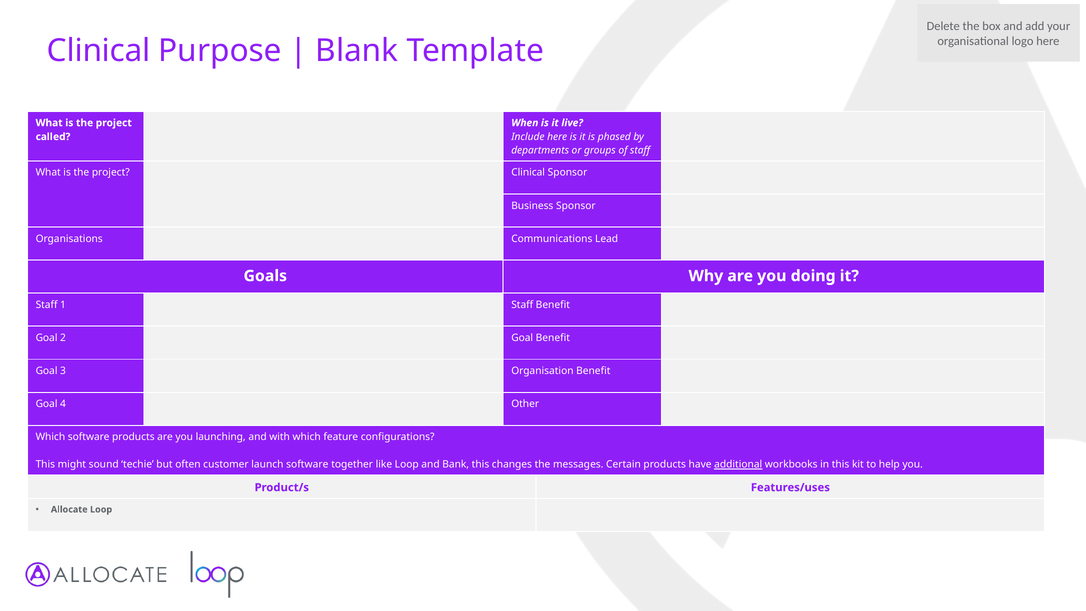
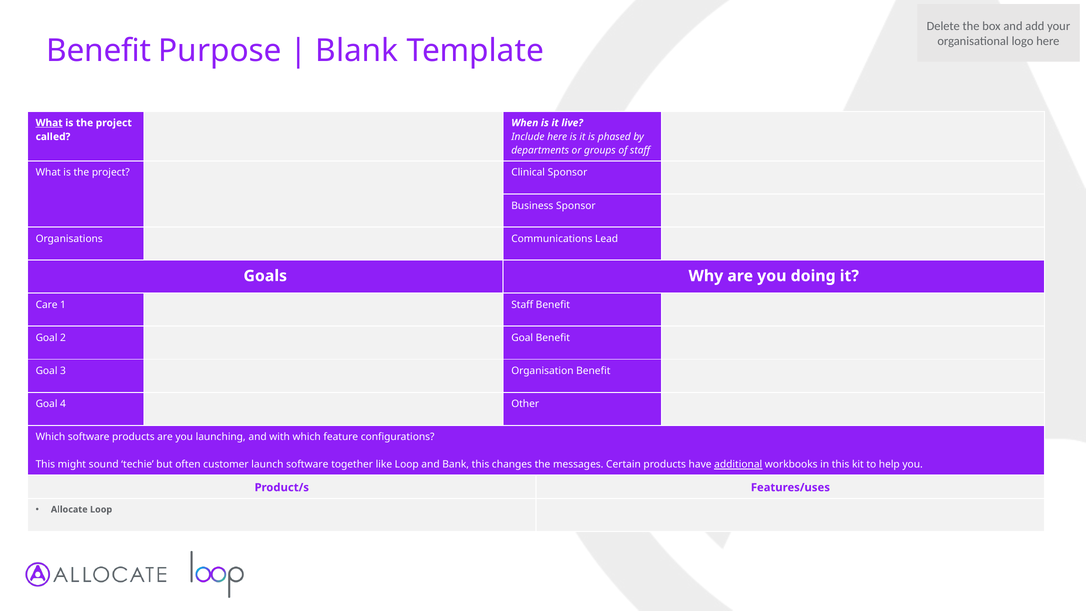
Clinical: Clinical -> Benefit (99, 51)
What underline: none -> present (49, 123)
Staff: Staff -> Care (47, 305)
